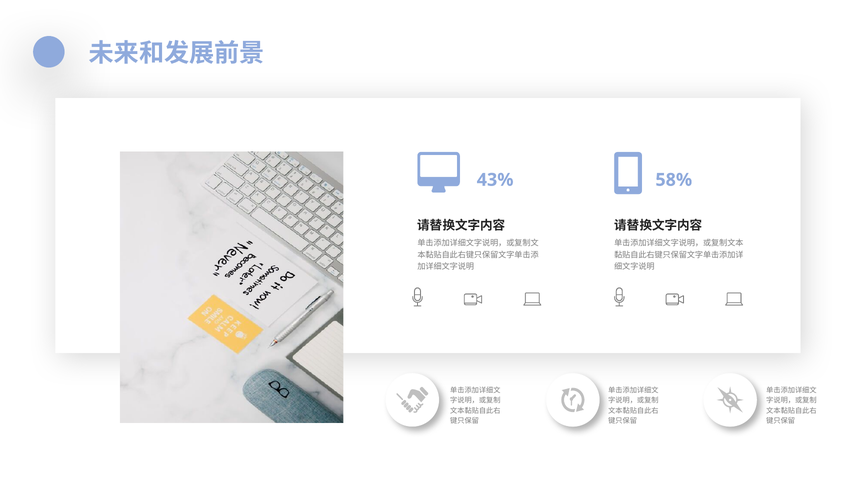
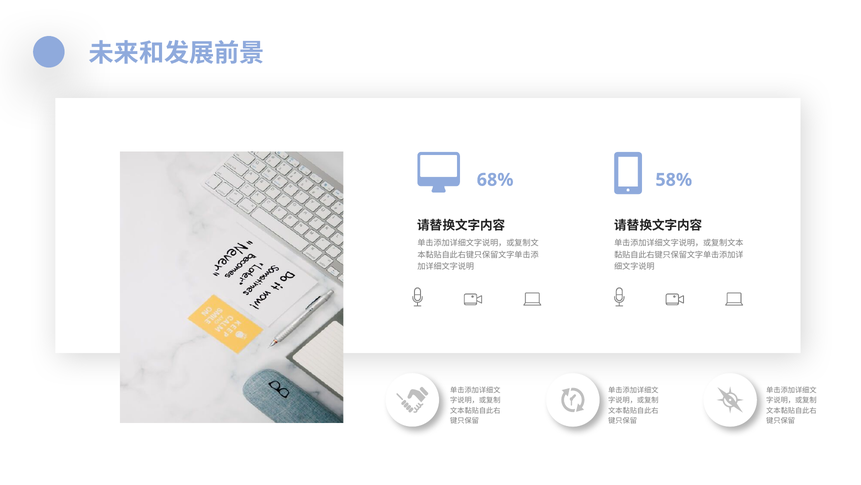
43%: 43% -> 68% (495, 180)
